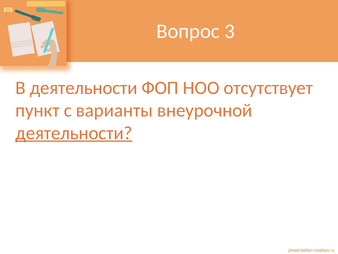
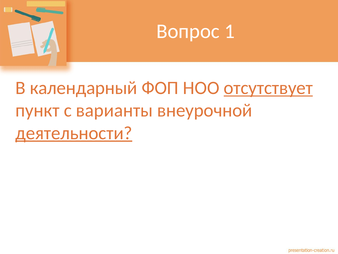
3: 3 -> 1 (230, 31)
В деятельности: деятельности -> календарный (84, 88)
отсутствует underline: none -> present (268, 88)
